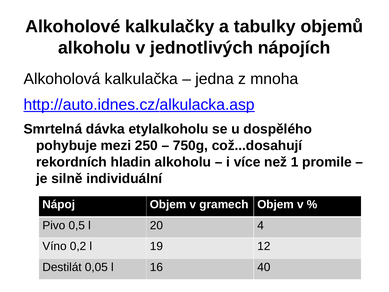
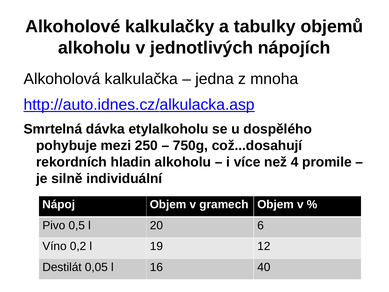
1: 1 -> 4 (295, 162)
4: 4 -> 6 (261, 225)
